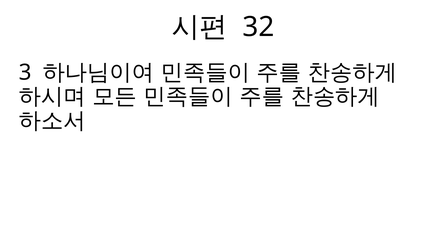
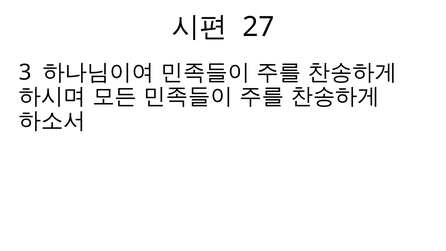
32: 32 -> 27 (258, 27)
